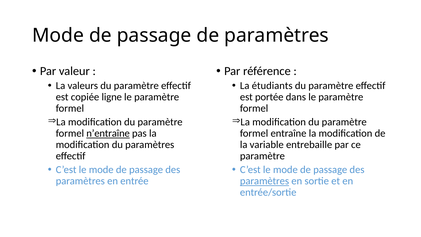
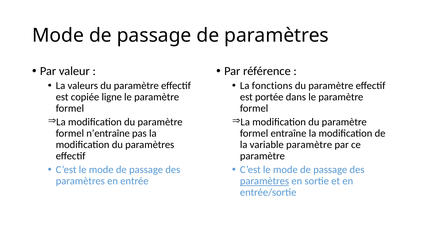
étudiants: étudiants -> fonctions (272, 86)
n’entraîne underline: present -> none (108, 133)
variable entrebaille: entrebaille -> paramètre (309, 145)
